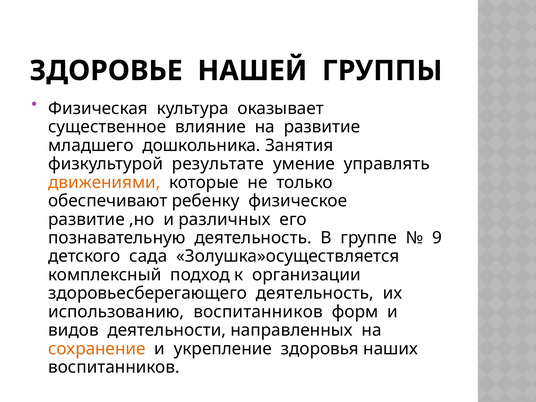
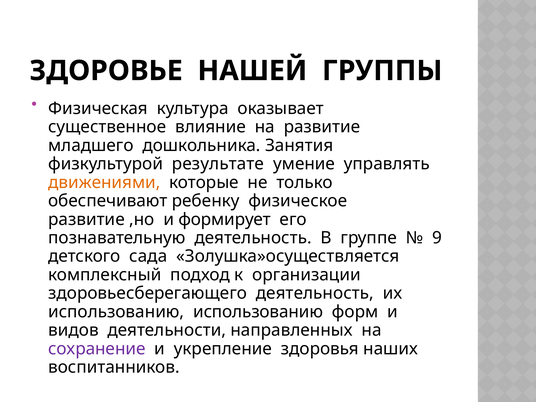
различных: различных -> формирует (225, 219)
использованию воспитанников: воспитанников -> использованию (258, 312)
сохранение colour: orange -> purple (97, 349)
